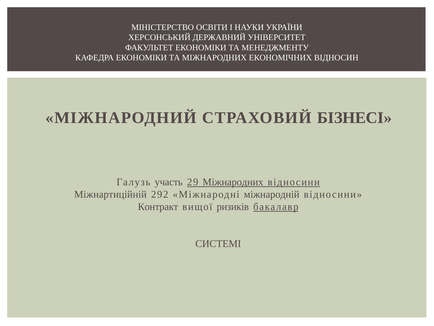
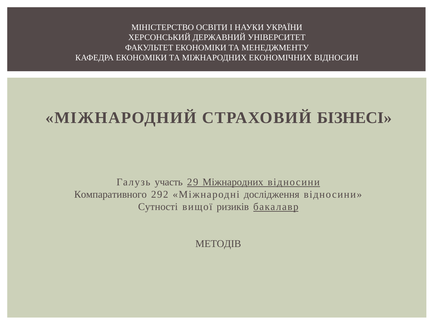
Міжнартиційній: Міжнартиційній -> Компаративного (110, 194)
міжнародній: міжнародній -> дослідження (272, 194)
Контракт: Контракт -> Сутності (158, 207)
СИСТЕМІ: СИСТЕМІ -> МЕТОДІВ (218, 243)
